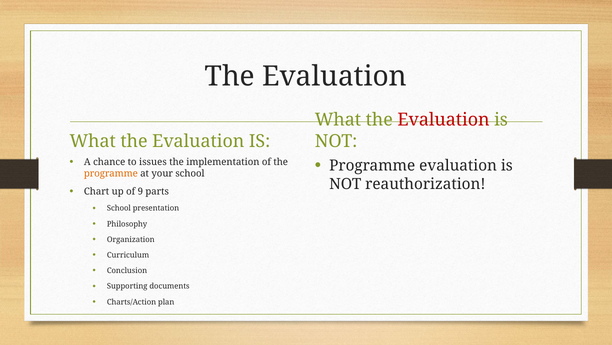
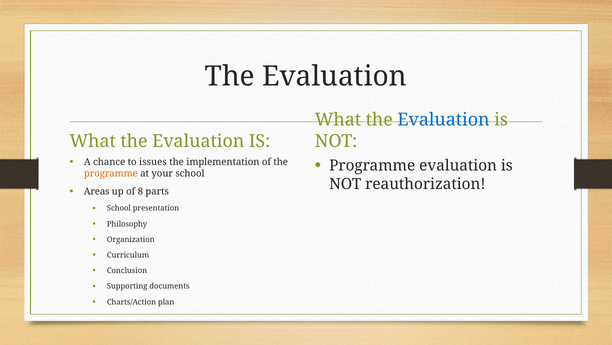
Evaluation colour: red -> blue (444, 120)
Chart: Chart -> Areas (97, 191)
9: 9 -> 8 (140, 191)
